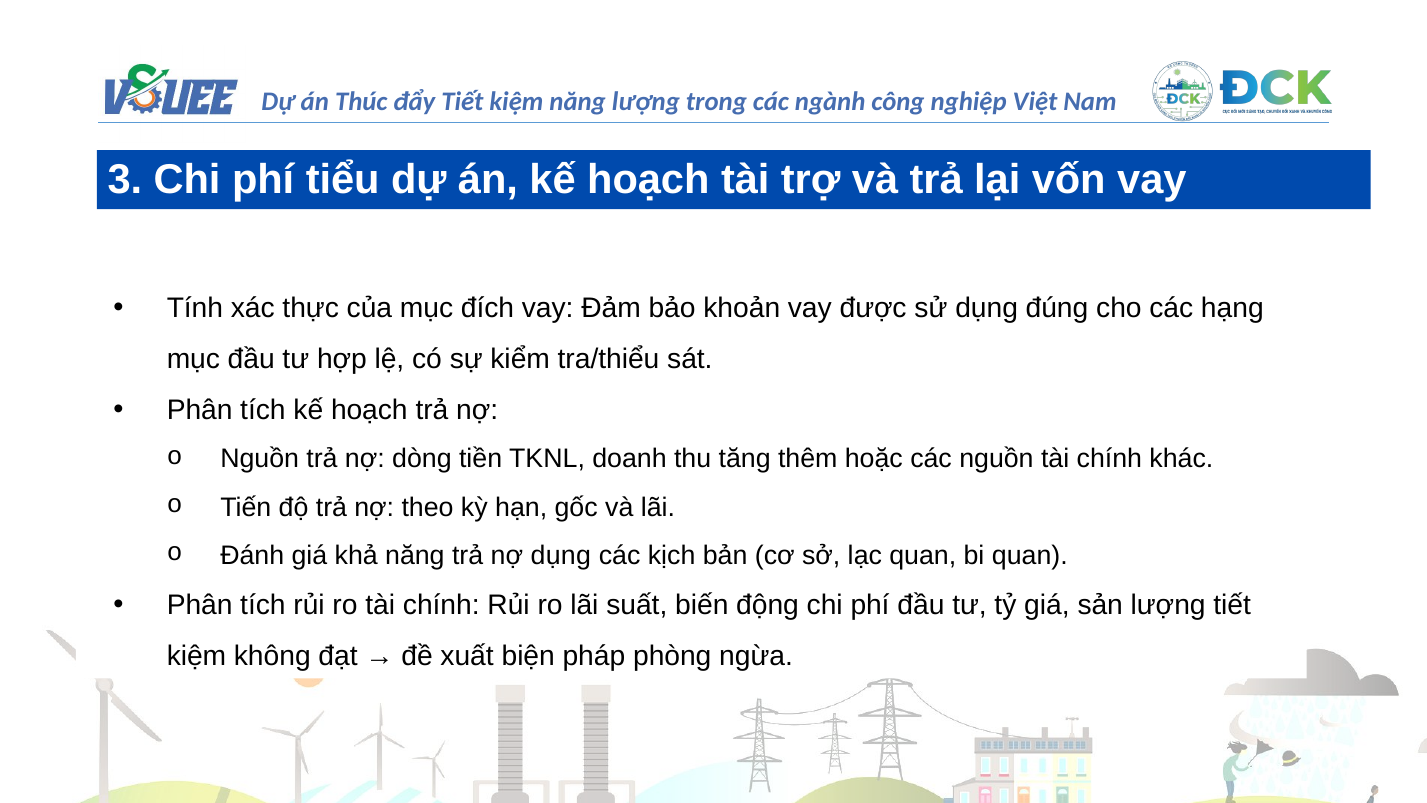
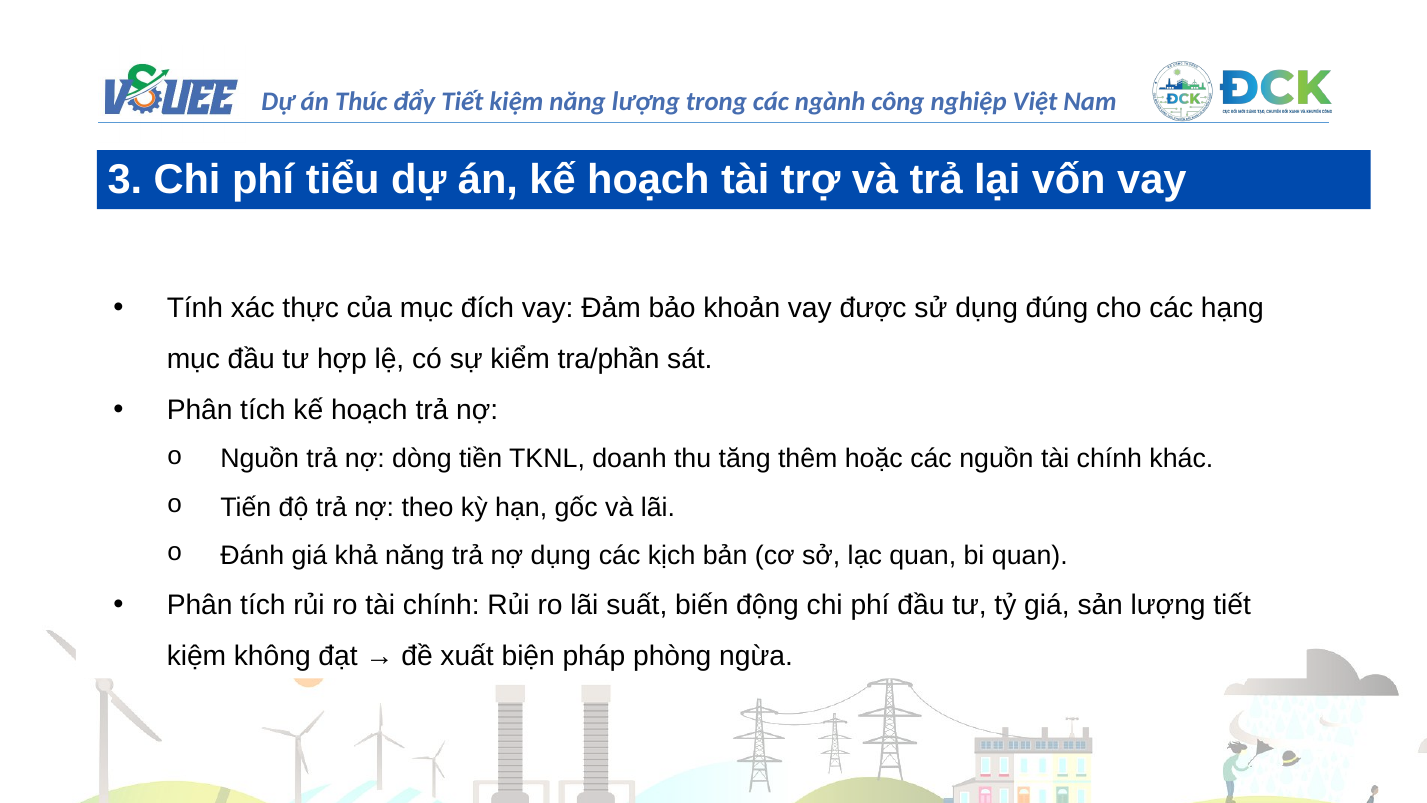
tra/thiểu: tra/thiểu -> tra/phần (609, 359)
